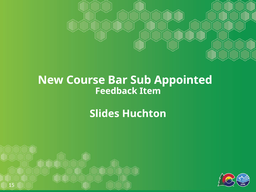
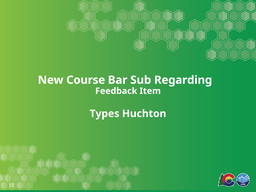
Appointed: Appointed -> Regarding (183, 80)
Slides: Slides -> Types (104, 114)
